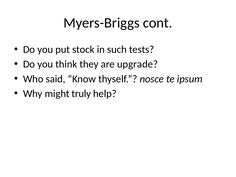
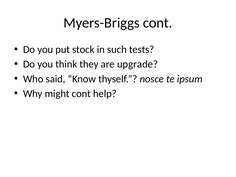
might truly: truly -> cont (81, 94)
